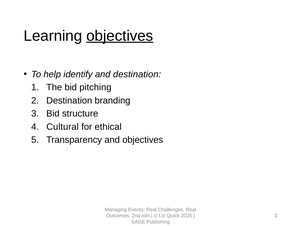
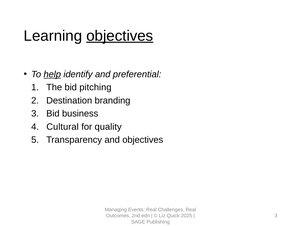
help underline: none -> present (52, 74)
and destination: destination -> preferential (137, 74)
structure: structure -> business (80, 113)
ethical: ethical -> quality (108, 127)
